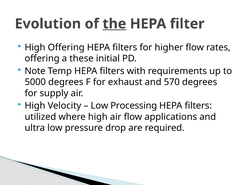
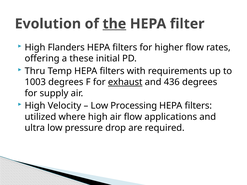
High Offering: Offering -> Flanders (66, 47)
Note: Note -> Thru (35, 71)
5000: 5000 -> 1003 (35, 82)
exhaust underline: none -> present (125, 82)
570: 570 -> 436 (172, 82)
